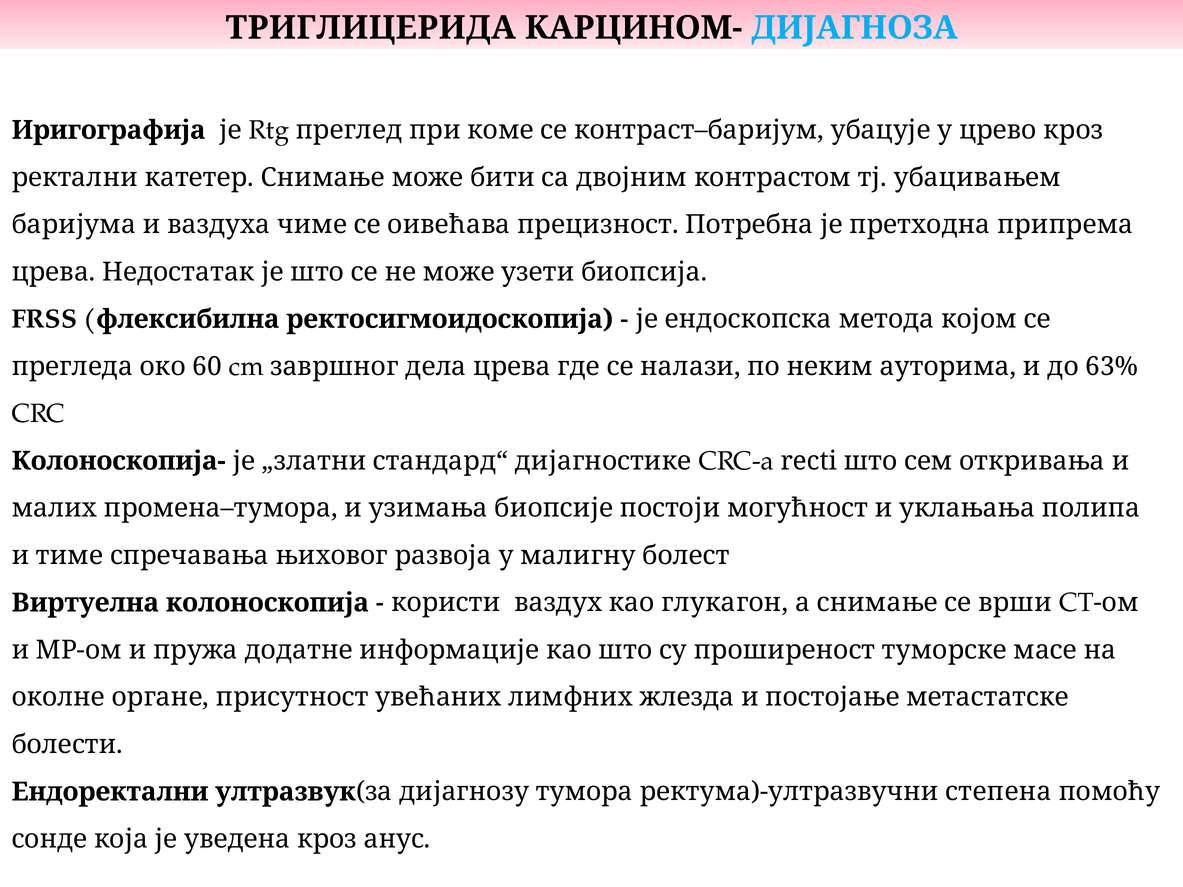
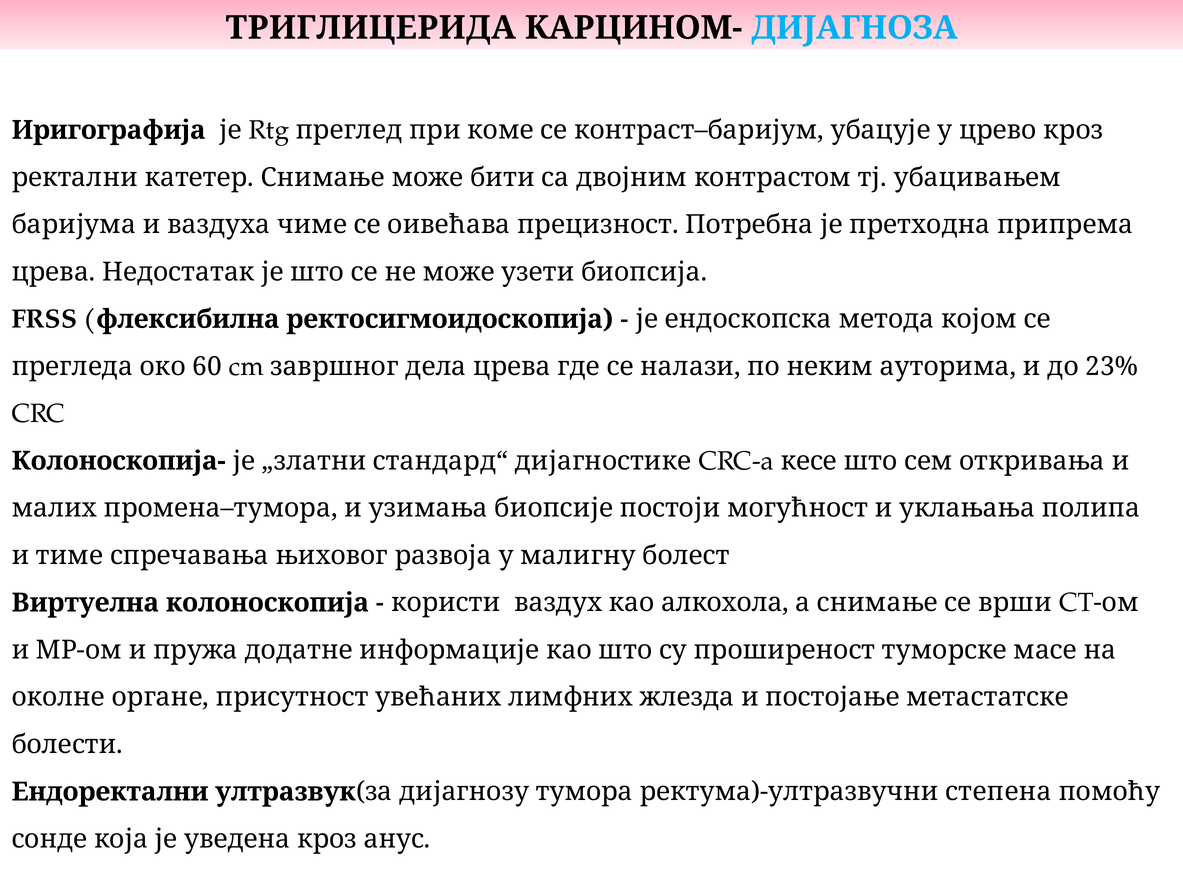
63%: 63% -> 23% (1112, 367)
recti: recti -> кесе (809, 461)
глукагон: глукагон -> алкохола (725, 603)
